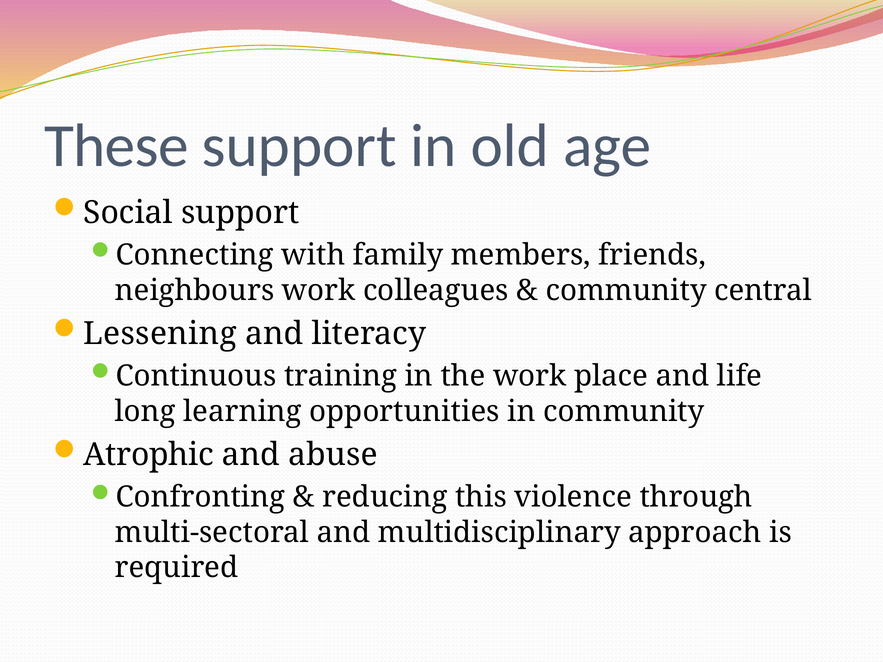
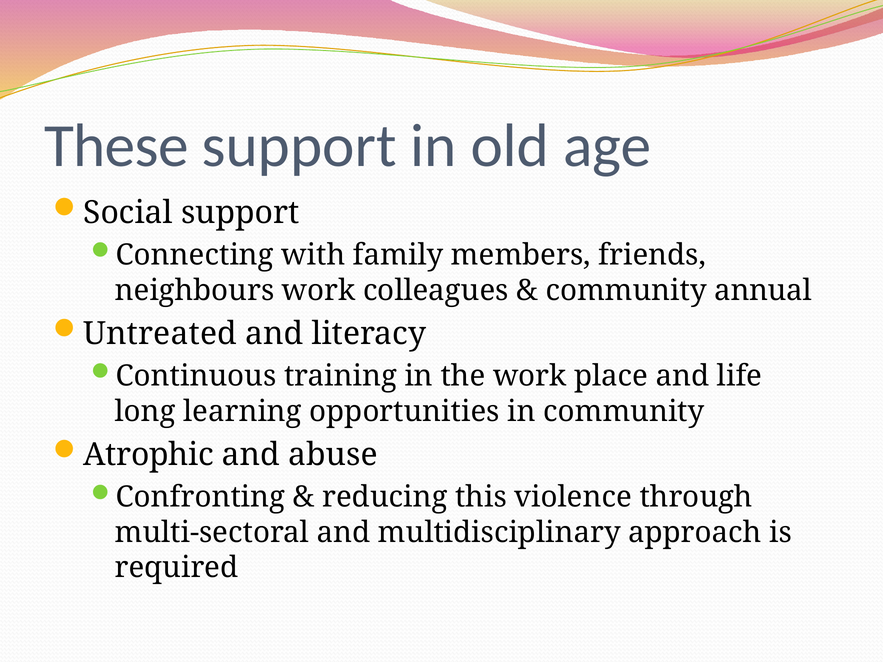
central: central -> annual (763, 290)
Lessening: Lessening -> Untreated (160, 334)
